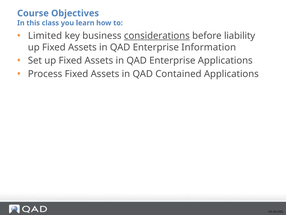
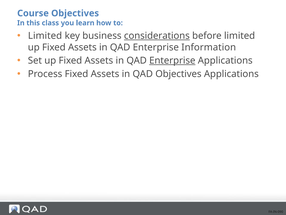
before liability: liability -> limited (240, 36)
Enterprise underline: none -> present (172, 60)
QAD Contained: Contained -> Objectives (178, 74)
